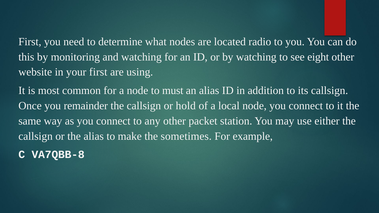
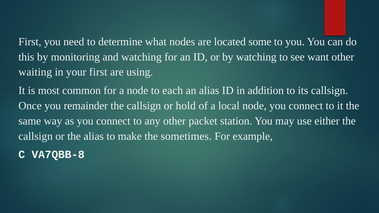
radio: radio -> some (260, 42)
eight: eight -> want (318, 57)
website: website -> waiting (35, 72)
must: must -> each (173, 91)
